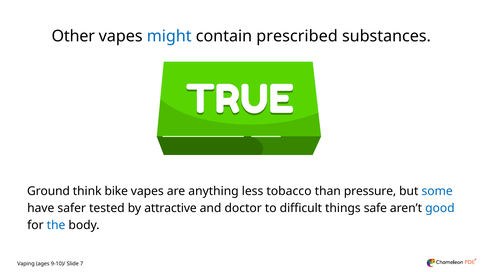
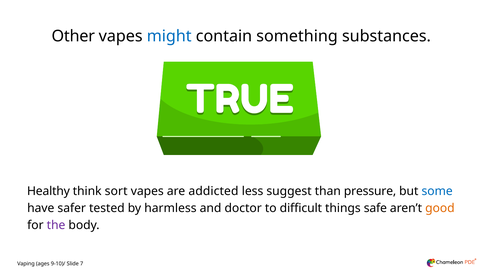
prescribed: prescribed -> something (297, 36)
Ground: Ground -> Healthy (48, 191)
bike: bike -> sort (116, 191)
anything: anything -> addicted (213, 191)
tobacco: tobacco -> suggest (289, 191)
attractive: attractive -> harmless (170, 208)
good colour: blue -> orange (440, 208)
the colour: blue -> purple (56, 225)
